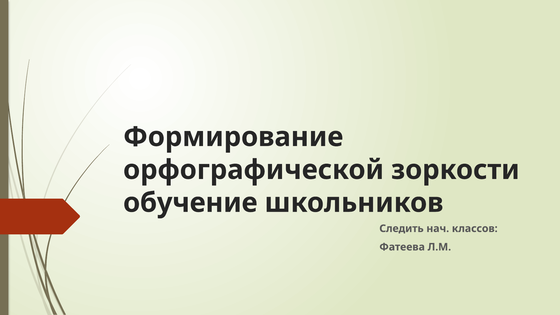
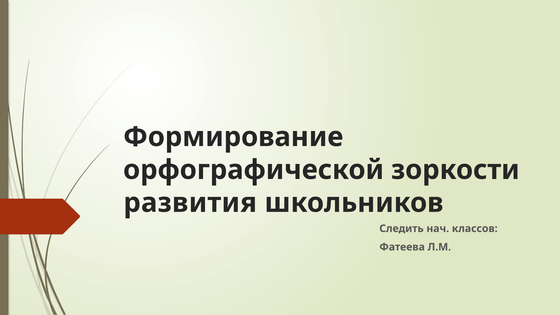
обучение: обучение -> развития (190, 203)
